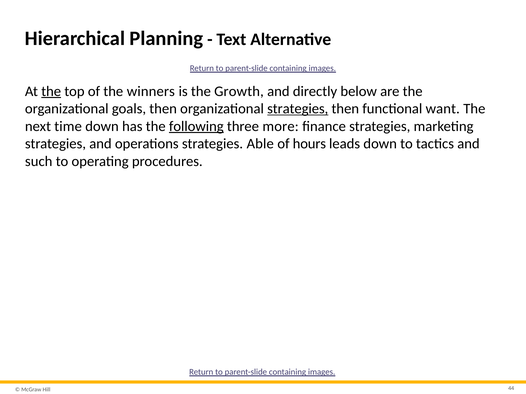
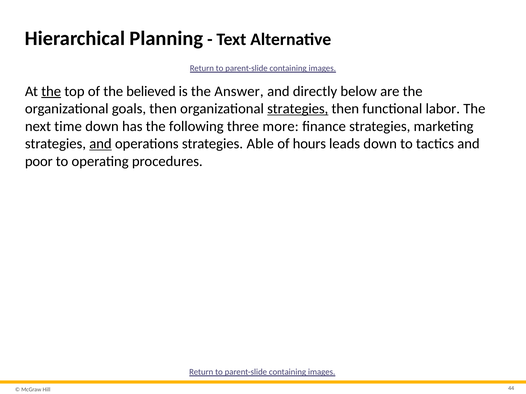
winners: winners -> believed (151, 91)
Growth: Growth -> Answer (239, 91)
want: want -> labor (443, 109)
following underline: present -> none (196, 126)
and underline: none -> present (100, 144)
such: such -> poor (39, 161)
